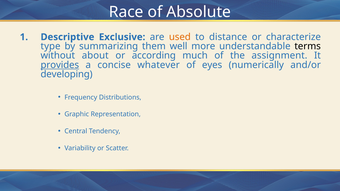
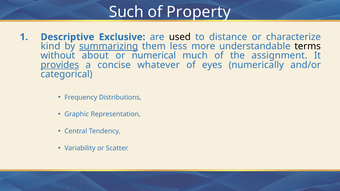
Race: Race -> Such (126, 12)
Absolute: Absolute -> Property (199, 12)
used colour: orange -> black (180, 37)
type: type -> kind (51, 46)
summarizing underline: none -> present (109, 46)
well: well -> less (178, 46)
according: according -> numerical (154, 56)
developing: developing -> categorical (67, 74)
